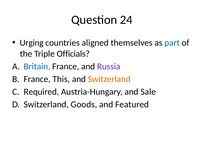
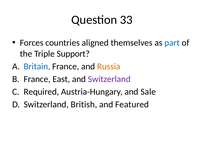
24: 24 -> 33 (126, 20)
Urging: Urging -> Forces (32, 43)
Officials: Officials -> Support (73, 54)
Russia colour: purple -> orange (109, 66)
This: This -> East (61, 79)
Switzerland colour: orange -> purple (109, 79)
Goods: Goods -> British (84, 104)
